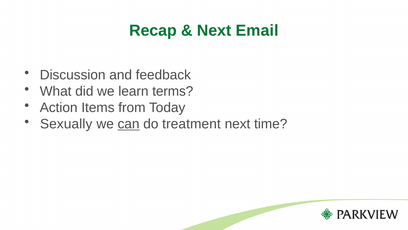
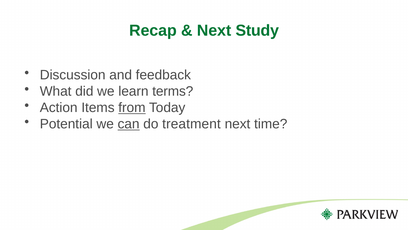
Email: Email -> Study (257, 30)
from underline: none -> present (132, 108)
Sexually: Sexually -> Potential (66, 124)
